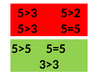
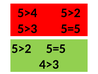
5>3: 5>3 -> 5>4 (27, 13)
5>5: 5>5 -> 5>2 (21, 48)
3>3: 3>3 -> 4>3 (49, 64)
